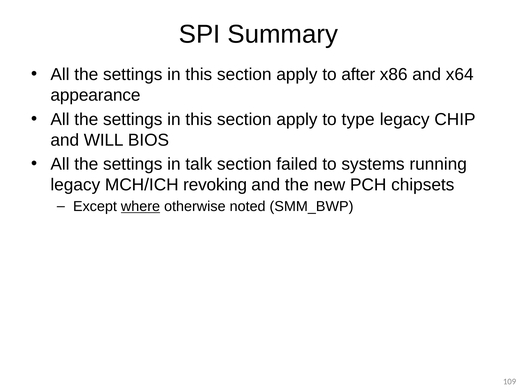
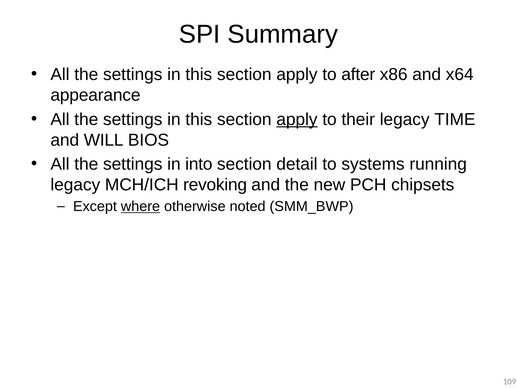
apply underline: none -> present (297, 119)
type: type -> their (358, 119)
CHIP: CHIP -> TIME (455, 119)
talk: talk -> into (199, 164)
failed: failed -> detail (297, 164)
